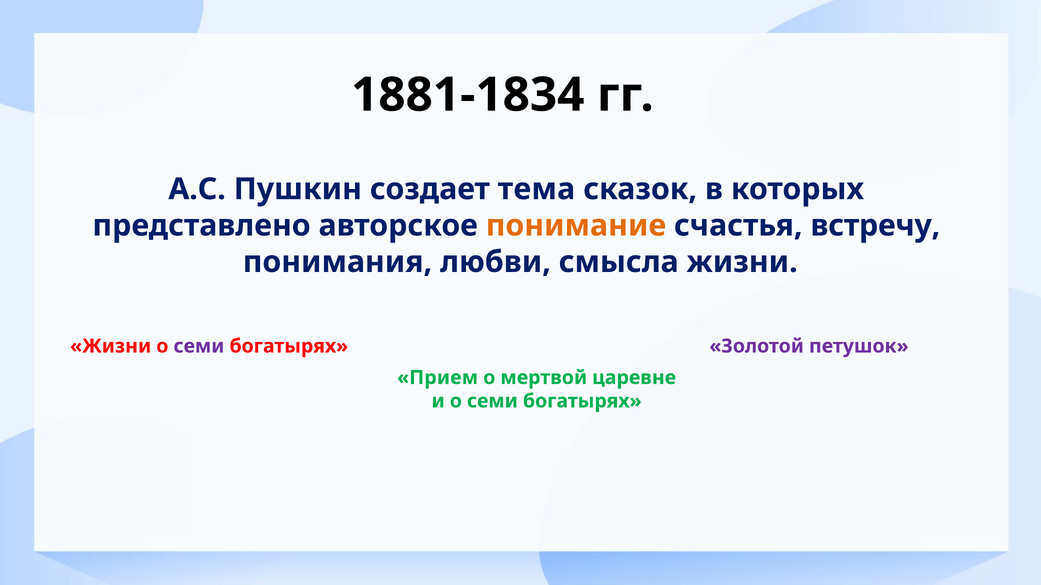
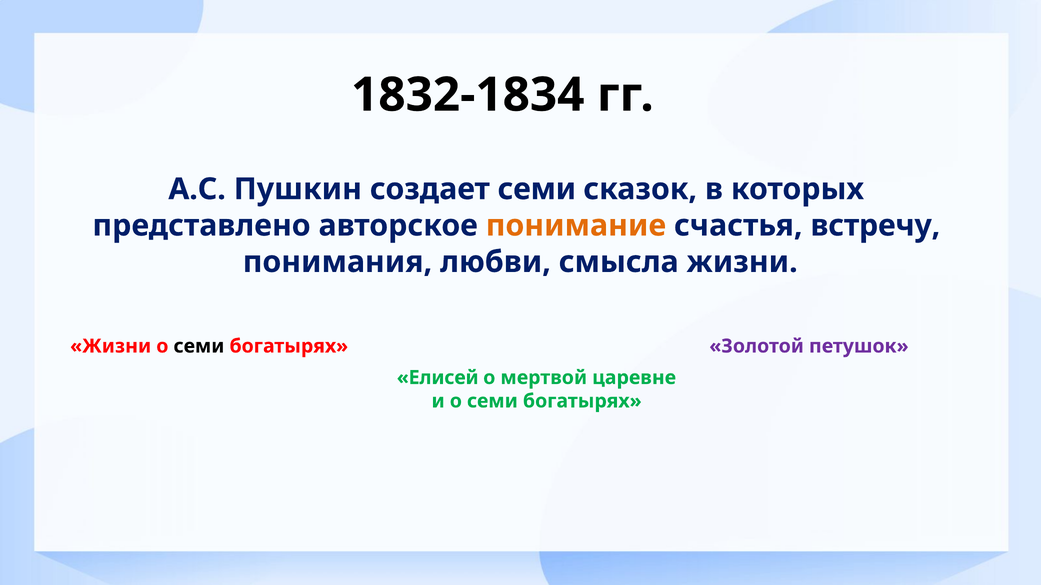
1881-1834: 1881-1834 -> 1832-1834 (468, 95)
создает тема: тема -> семи (537, 189)
семи colour: purple -> black (199, 346)
Прием: Прием -> Елисей (438, 378)
